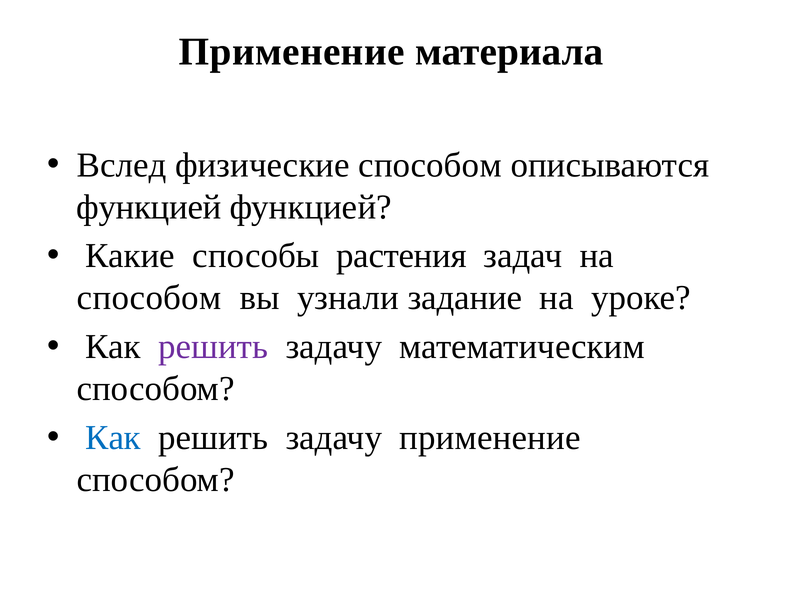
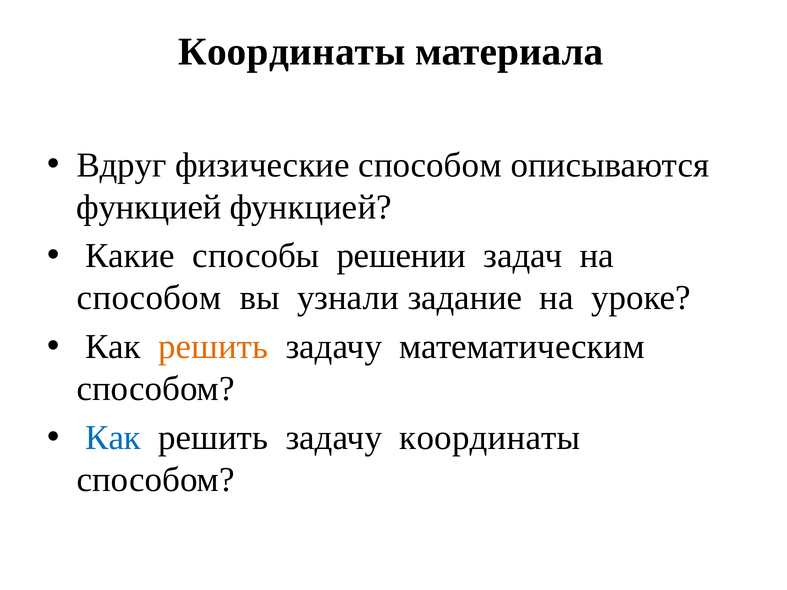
Применение: Применение -> Координаты (292, 52)
Вслед: Вслед -> Вдруг (122, 165)
растения: растения -> решении (401, 256)
решить colour: purple -> orange (213, 347)
задачу применение: применение -> координаты (490, 438)
